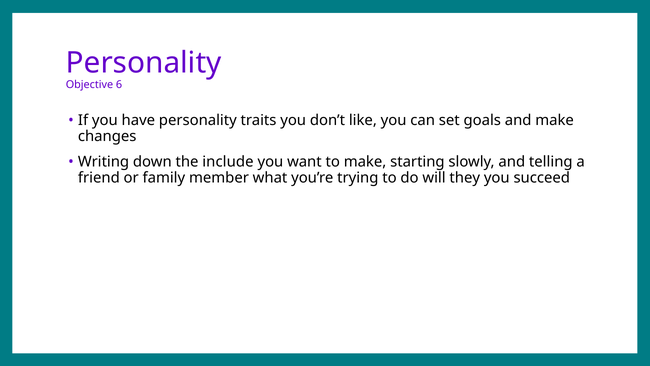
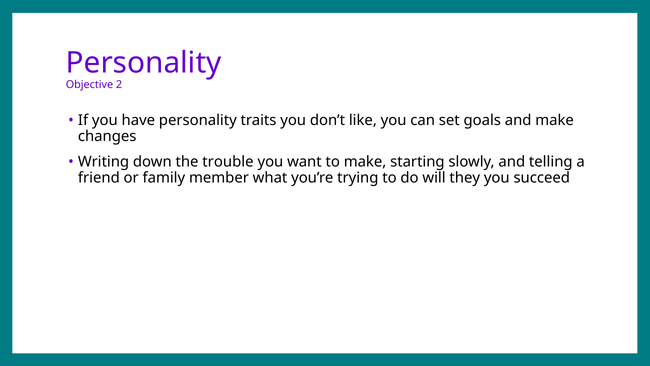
6: 6 -> 2 (119, 85)
include: include -> trouble (228, 162)
